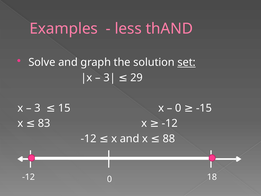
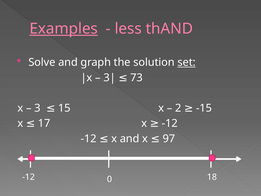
Examples underline: none -> present (64, 29)
29: 29 -> 73 (137, 78)
0: 0 -> 2 (178, 108)
83: 83 -> 17 (44, 123)
88: 88 -> 97 (169, 138)
